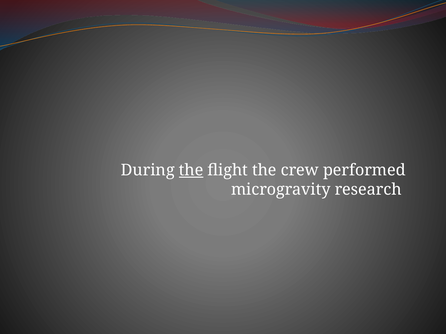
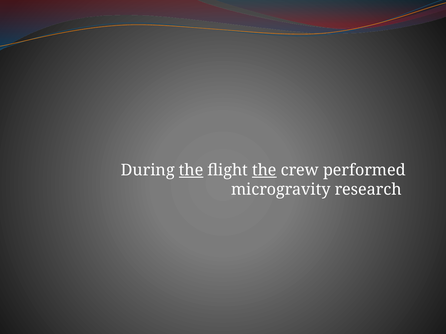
the underline: none -> present (264, 170)
